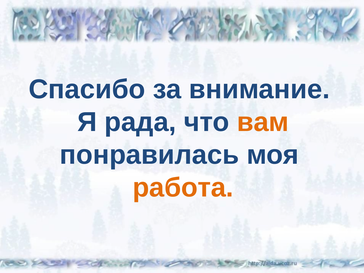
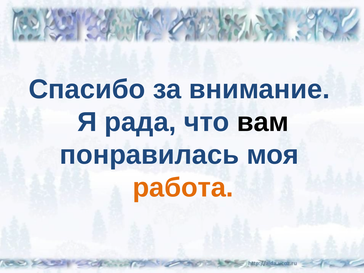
вам colour: orange -> black (263, 122)
